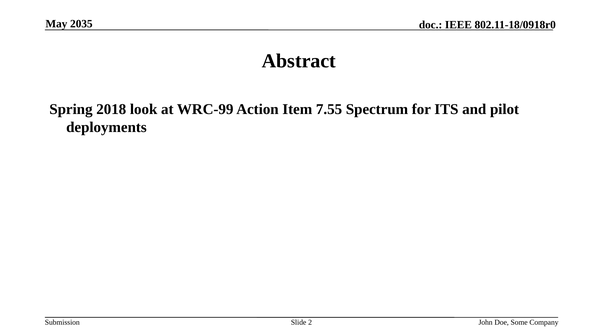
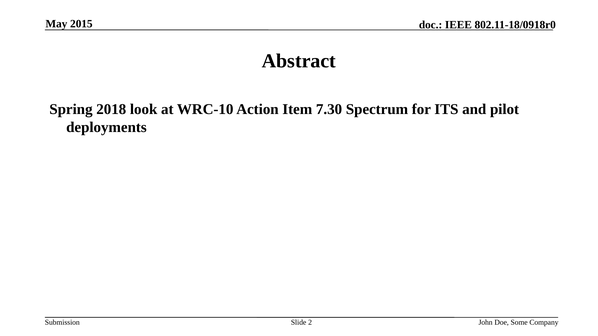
2035: 2035 -> 2015 (81, 24)
WRC-99: WRC-99 -> WRC-10 (205, 109)
7.55: 7.55 -> 7.30 (329, 109)
